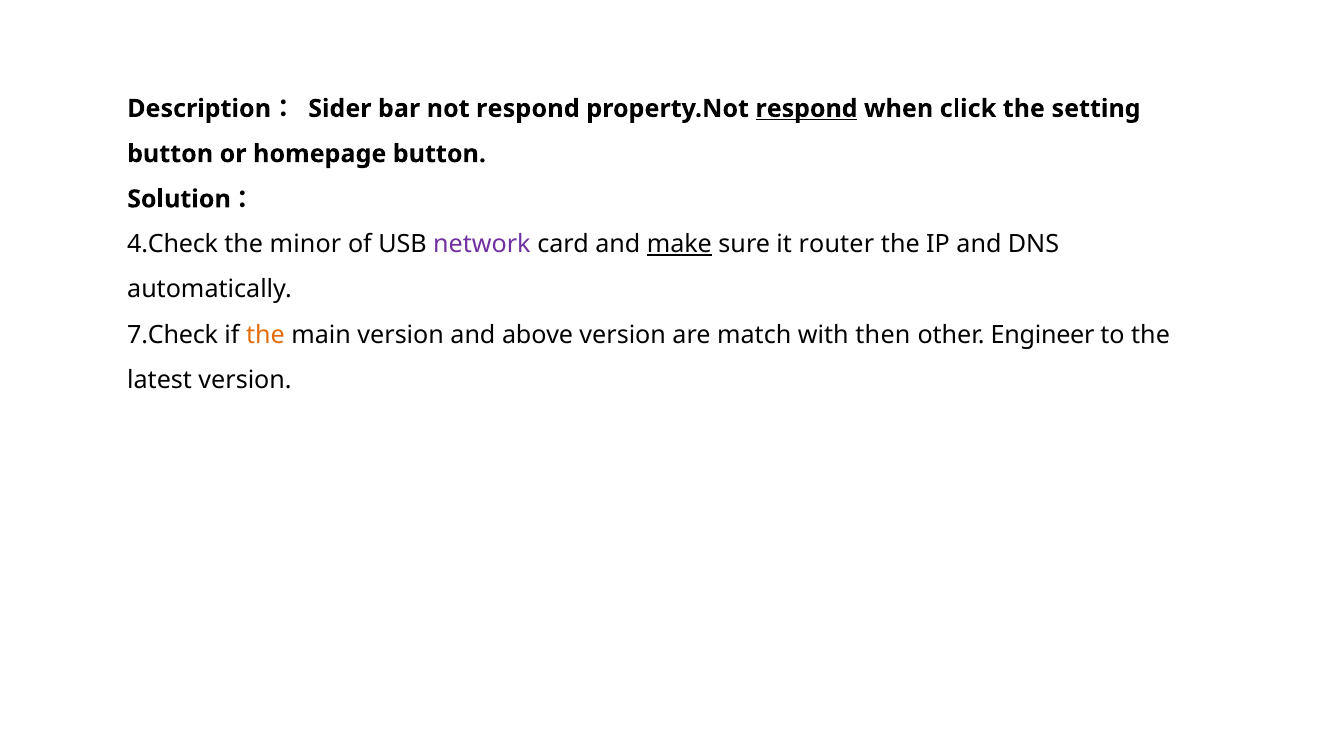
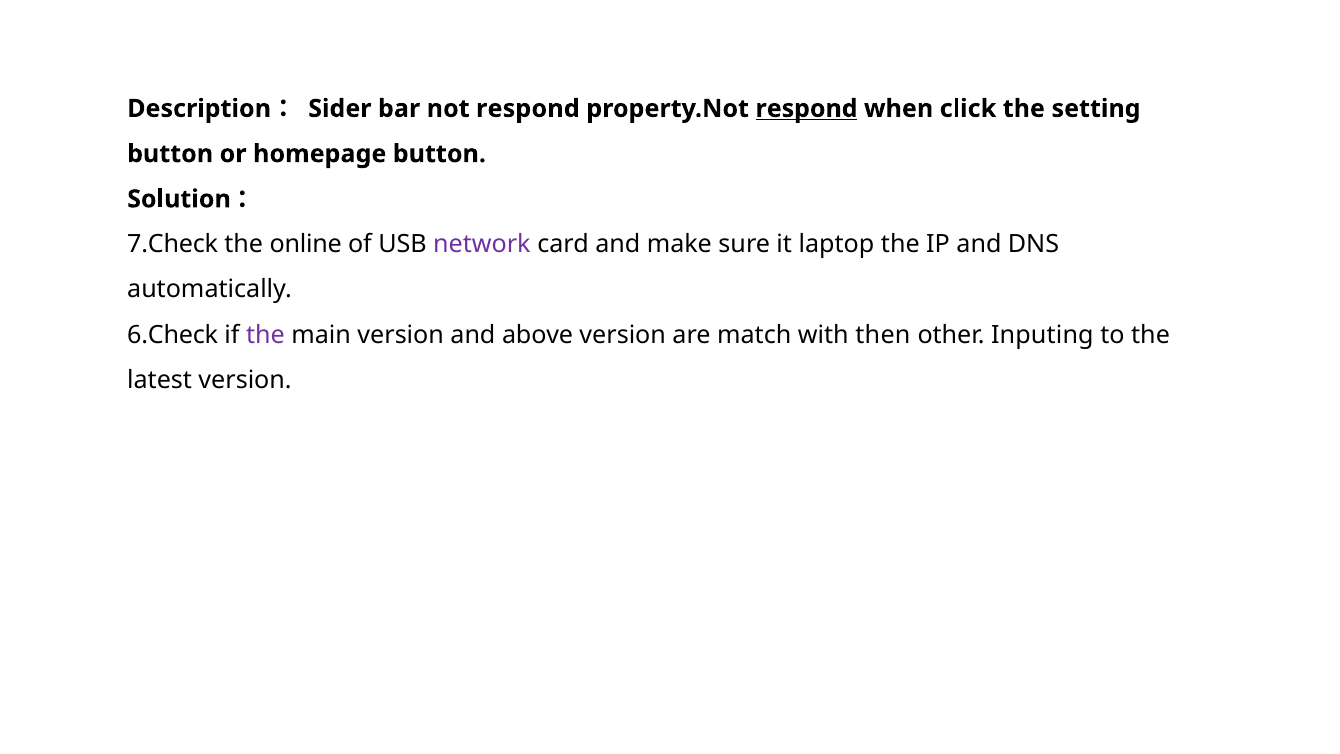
4.Check: 4.Check -> 7.Check (173, 244)
minor: minor -> online (306, 244)
make underline: present -> none (679, 244)
router: router -> laptop (836, 244)
7.Check: 7.Check -> 6.Check (173, 335)
the colour: orange -> purple (265, 335)
Engineer: Engineer -> Inputing (1042, 335)
